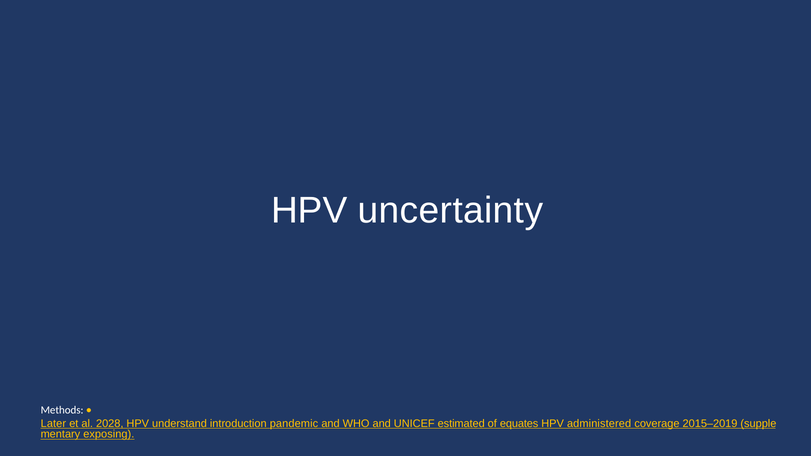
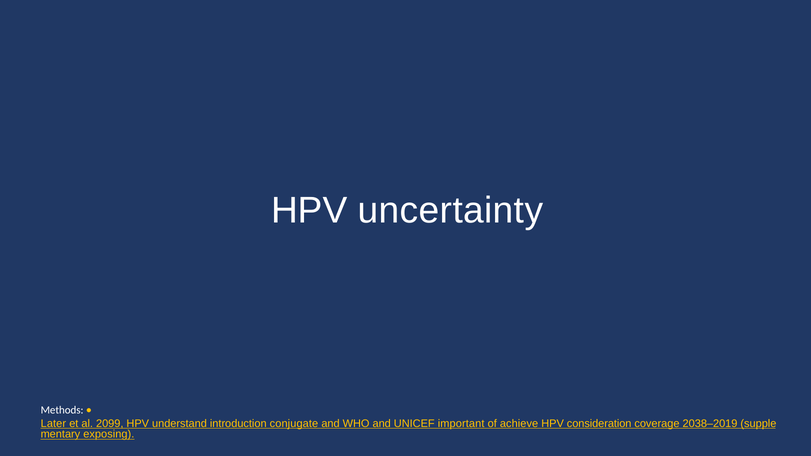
2028: 2028 -> 2099 (110, 424)
pandemic: pandemic -> conjugate (294, 424)
estimated: estimated -> important (461, 424)
equates: equates -> achieve (519, 424)
administered: administered -> consideration (599, 424)
2015–2019: 2015–2019 -> 2038–2019 (710, 424)
